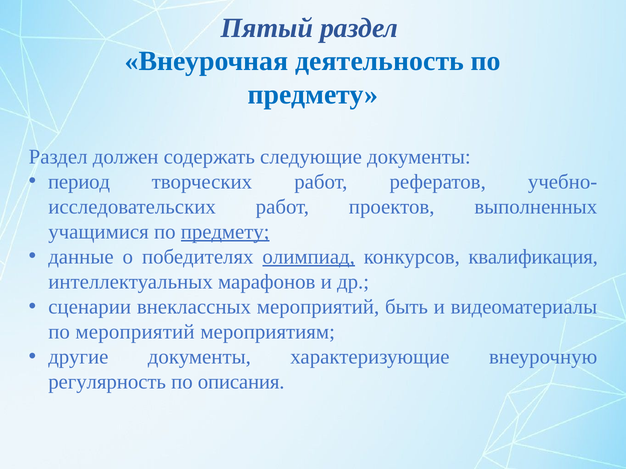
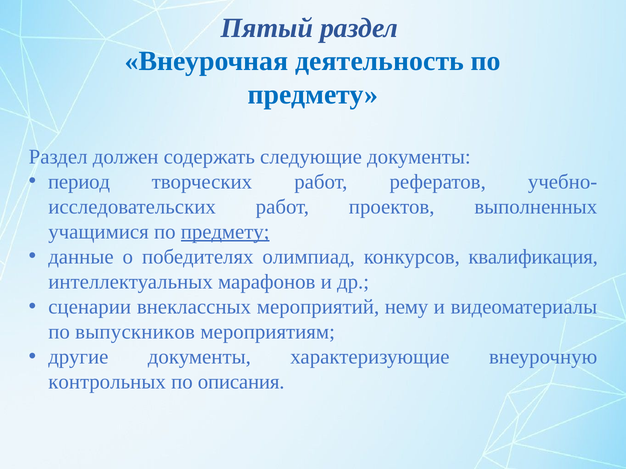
олимпиад underline: present -> none (309, 257)
быть: быть -> нему (407, 307)
по мероприятий: мероприятий -> выпускников (135, 332)
регулярность: регулярность -> контрольных (107, 382)
